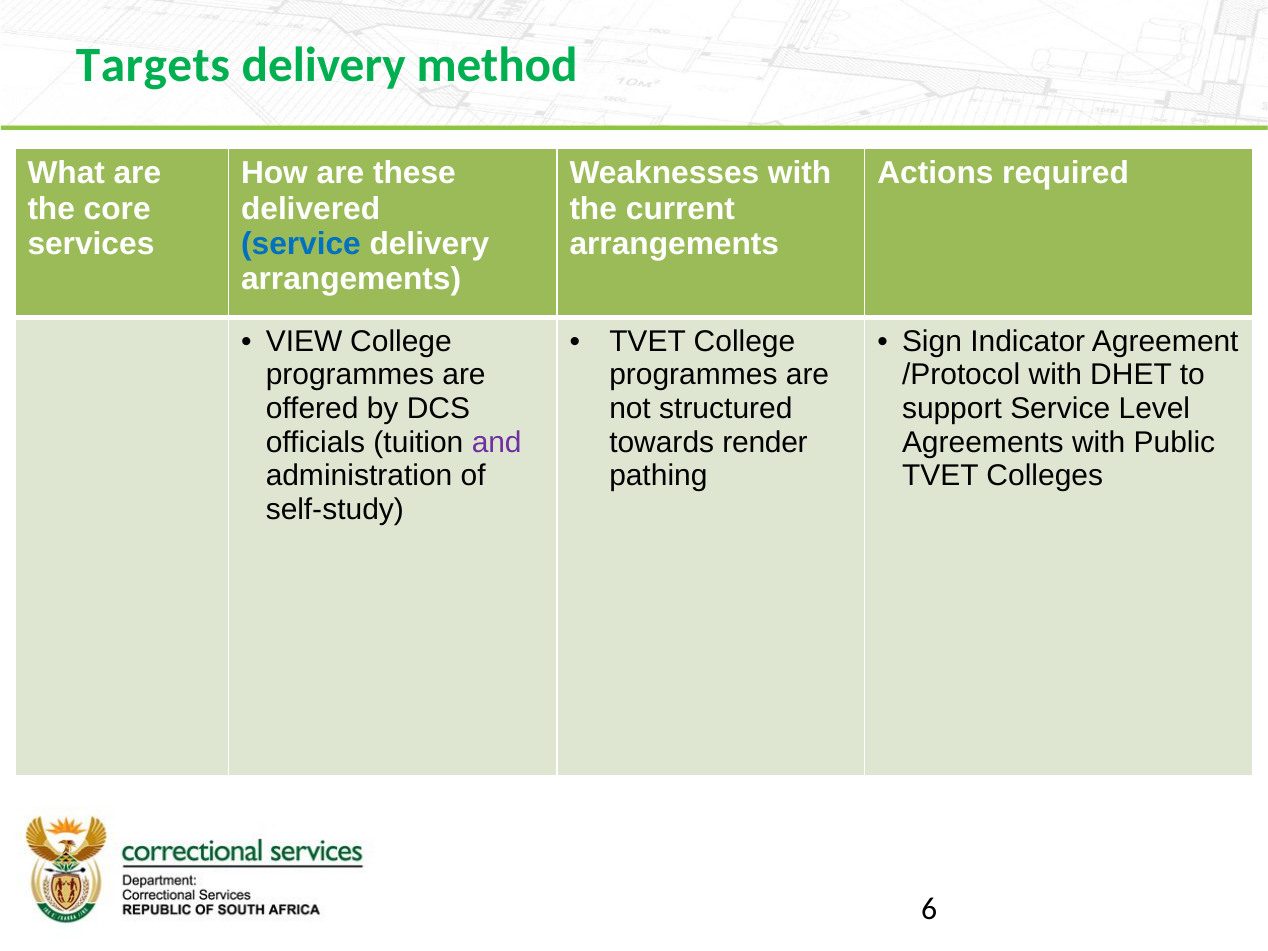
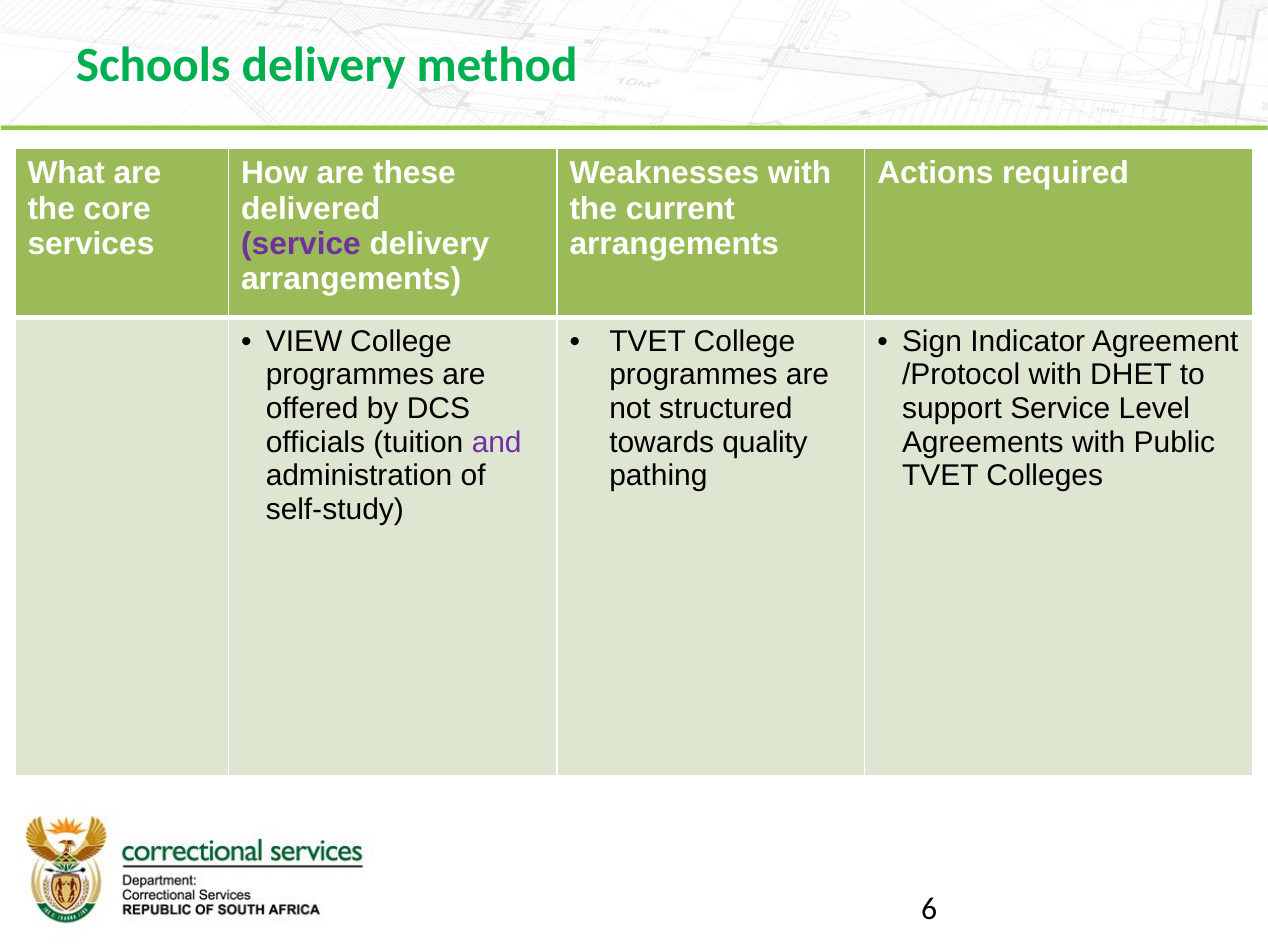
Targets: Targets -> Schools (153, 65)
service colour: blue -> purple (301, 244)
render: render -> quality (765, 442)
